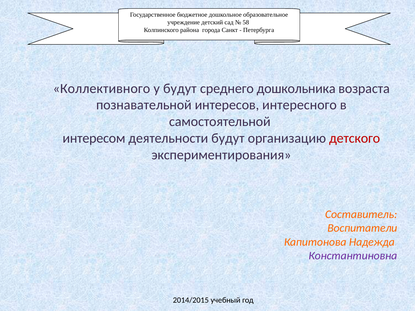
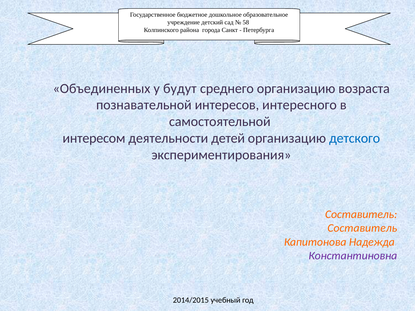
Коллективного: Коллективного -> Объединенных (102, 89)
среднего дошкольника: дошкольника -> организацию (296, 89)
деятельности будут: будут -> детей (228, 138)
детского colour: red -> blue (355, 138)
Воспитатели: Воспитатели -> Составитель (362, 228)
